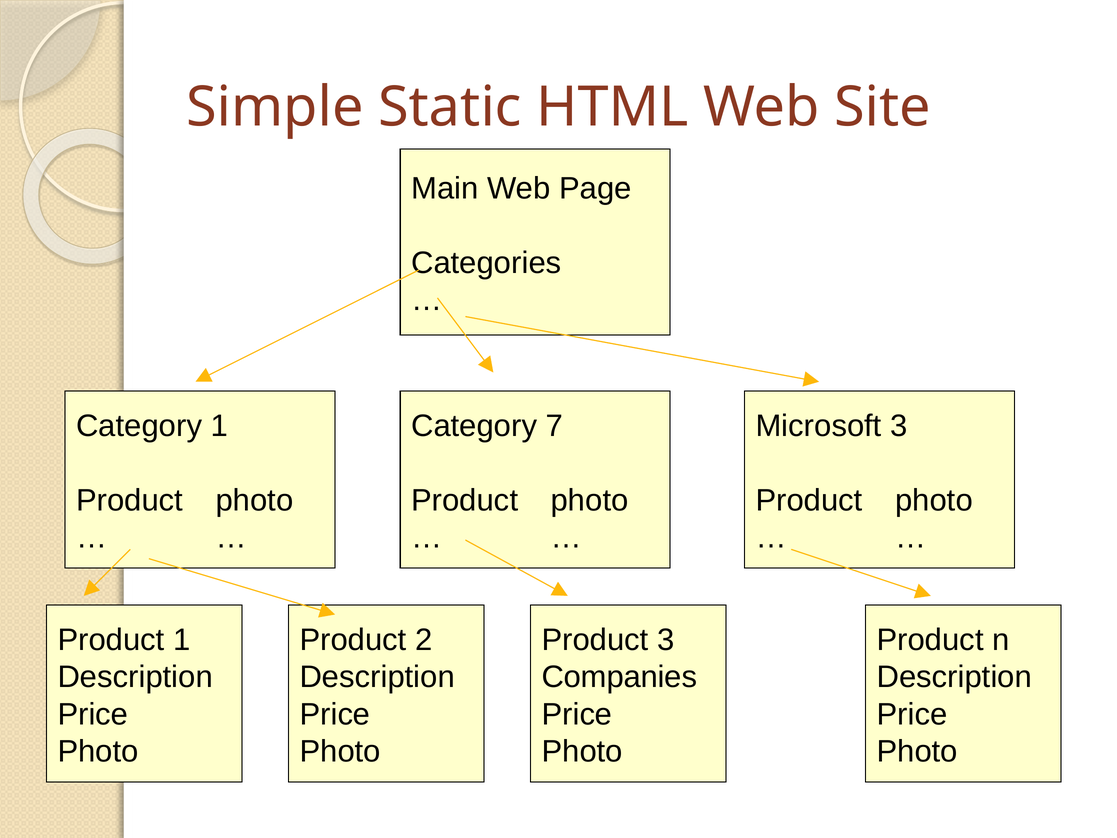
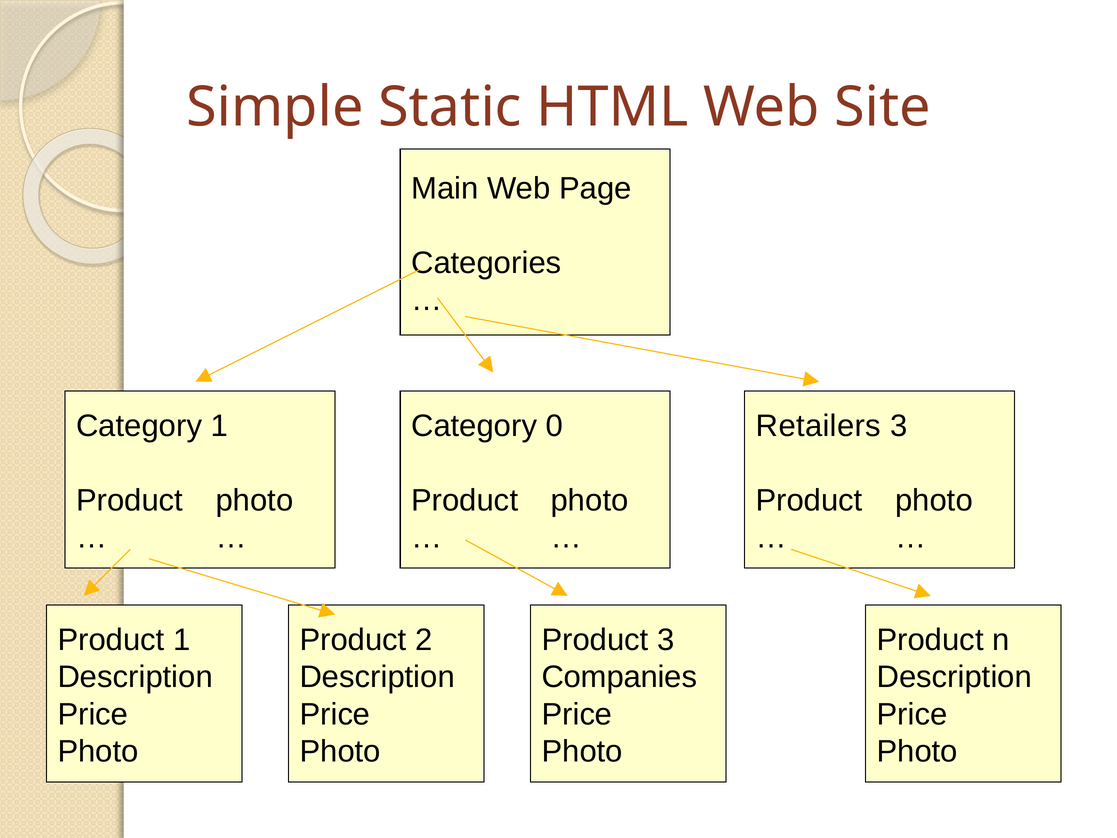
7: 7 -> 0 (554, 426)
Microsoft: Microsoft -> Retailers (818, 426)
